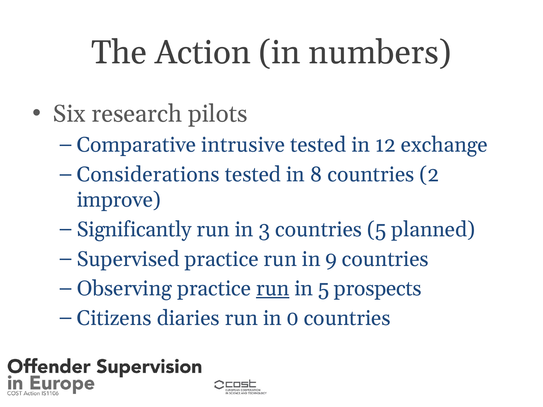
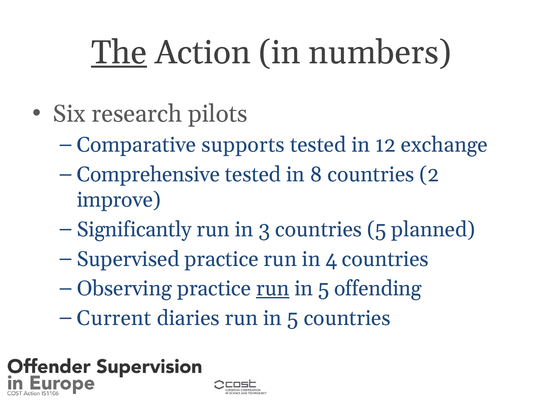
The underline: none -> present (119, 53)
intrusive: intrusive -> supports (243, 145)
Considerations: Considerations -> Comprehensive (148, 175)
9: 9 -> 4 (331, 259)
prospects: prospects -> offending (378, 289)
Citizens: Citizens -> Current (114, 318)
diaries run in 0: 0 -> 5 (293, 318)
